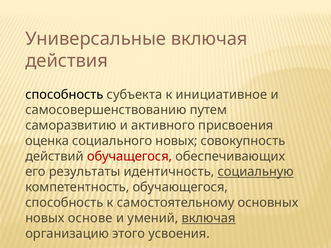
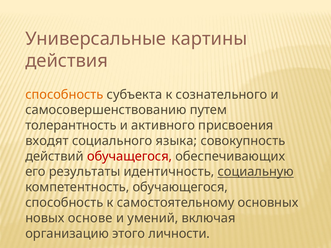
Универсальные включая: включая -> картины (209, 39)
способность colour: black -> orange (64, 95)
инициативное: инициативное -> сознательного (222, 95)
саморазвитию: саморазвитию -> толерантность (71, 126)
оценка: оценка -> входят (47, 141)
социального новых: новых -> языка (176, 141)
включая underline: present -> none (209, 218)
усвоения: усвоения -> личности (179, 234)
